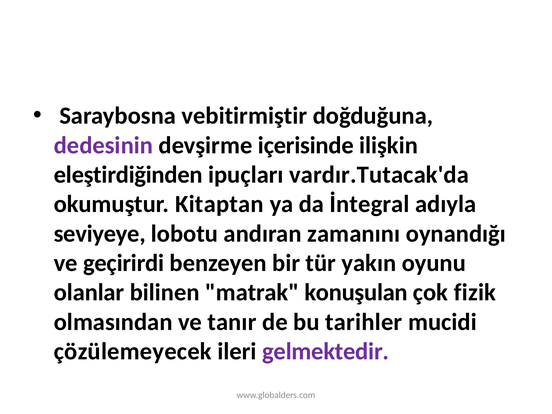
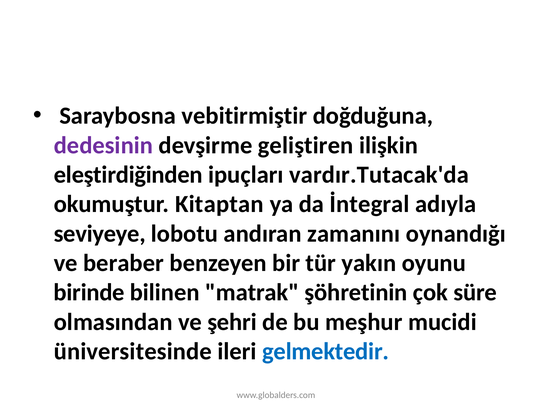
içerisinde: içerisinde -> geliştiren (306, 145)
geçirirdi: geçirirdi -> beraber (124, 263)
olanlar: olanlar -> birinde (89, 292)
konuşulan: konuşulan -> şöhretinin (356, 292)
fizik: fizik -> süre (475, 292)
tanır: tanır -> şehri (232, 322)
tarihler: tarihler -> meşhur (364, 322)
çözülemeyecek: çözülemeyecek -> üniversitesinde (133, 351)
gelmektedir colour: purple -> blue (326, 351)
